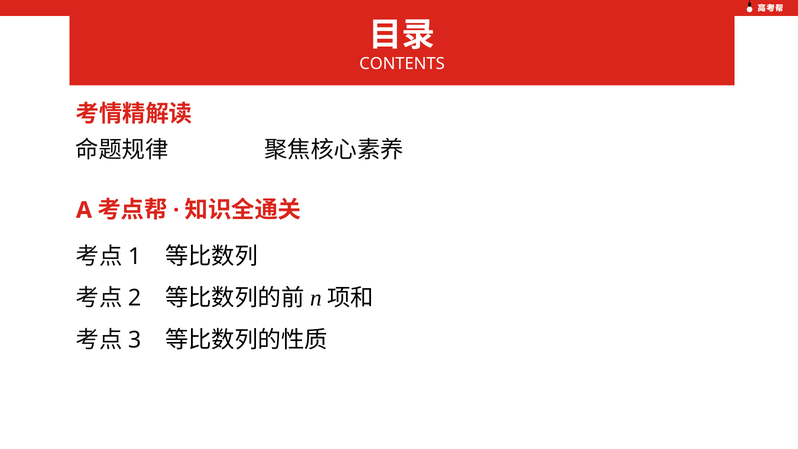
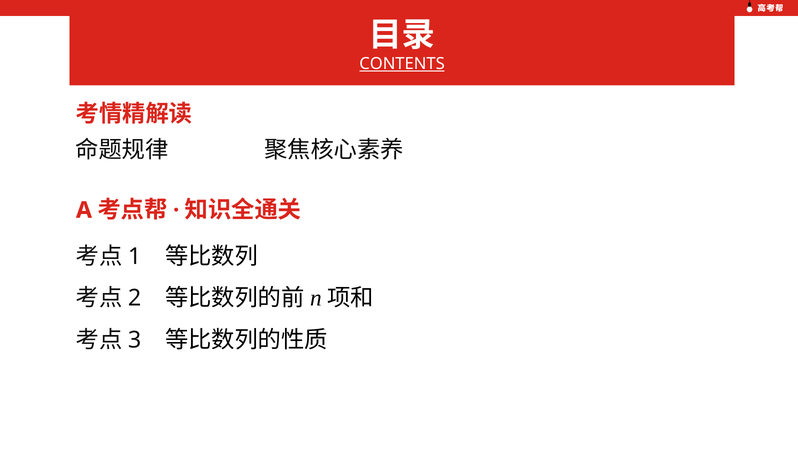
CONTENTS underline: none -> present (402, 64)
